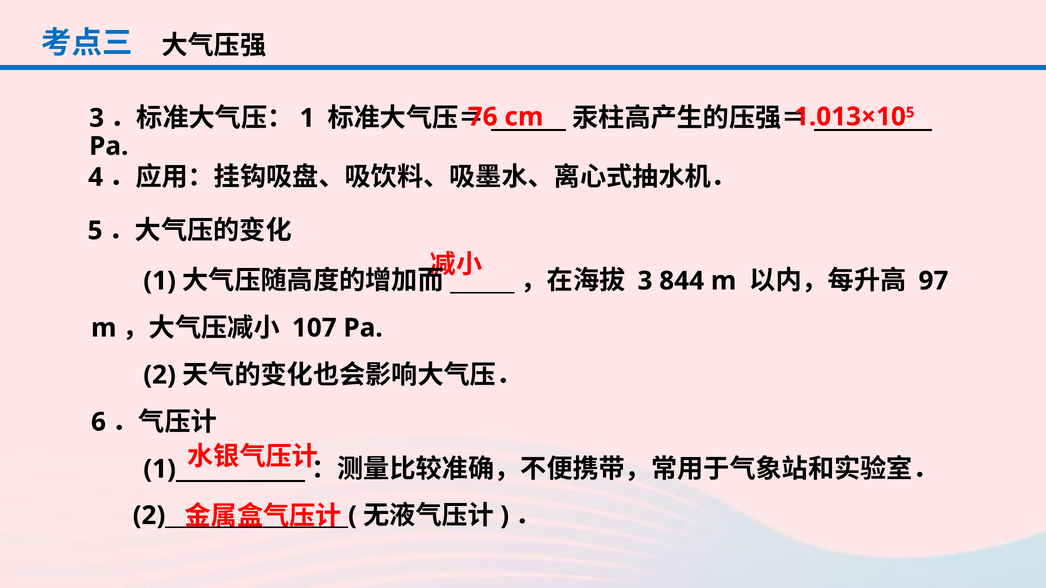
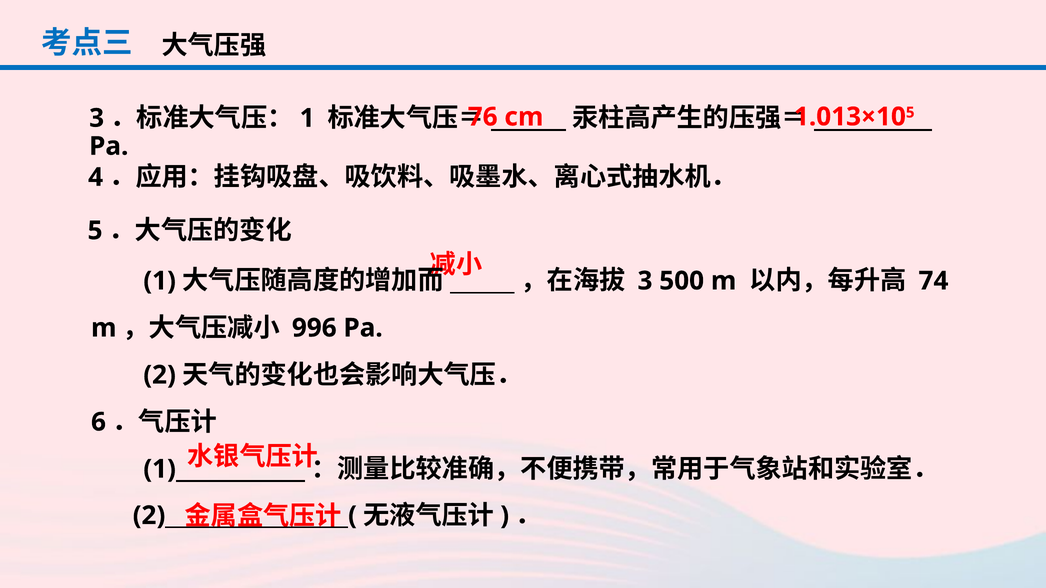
844: 844 -> 500 (682, 281)
97: 97 -> 74 (933, 281)
107: 107 -> 996 (314, 328)
